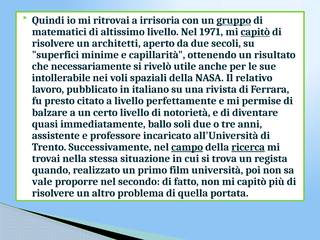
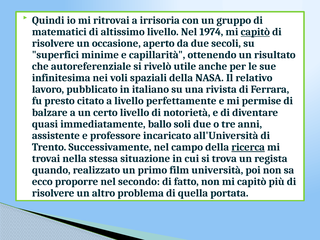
gruppo underline: present -> none (234, 20)
1971: 1971 -> 1974 (211, 32)
architetti: architetti -> occasione (116, 43)
necessariamente: necessariamente -> autoreferenziale (91, 66)
intollerabile: intollerabile -> infinitesima (61, 78)
campo underline: present -> none (187, 147)
vale: vale -> ecco (42, 182)
